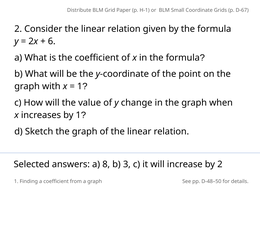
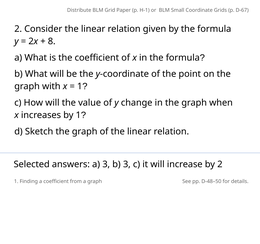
6: 6 -> 8 (52, 41)
a 8: 8 -> 3 (106, 165)
